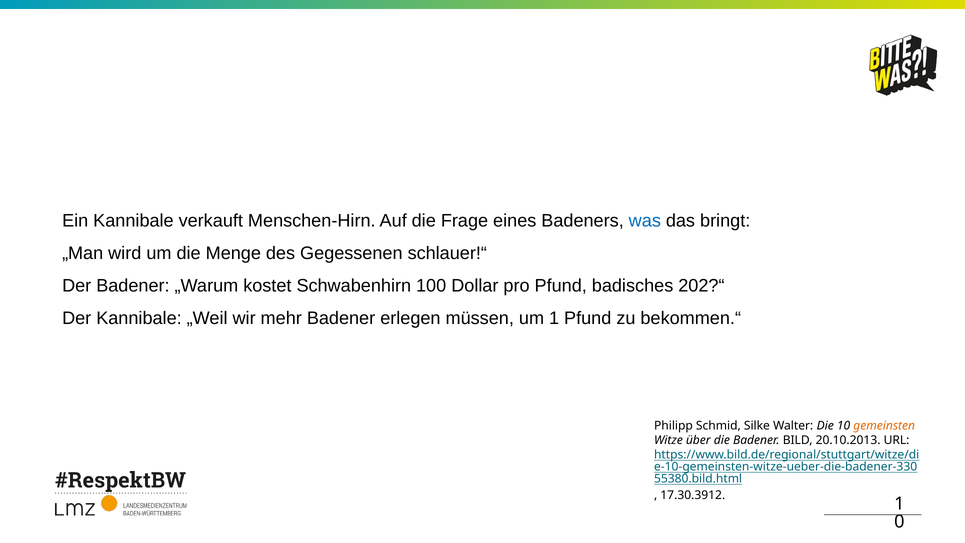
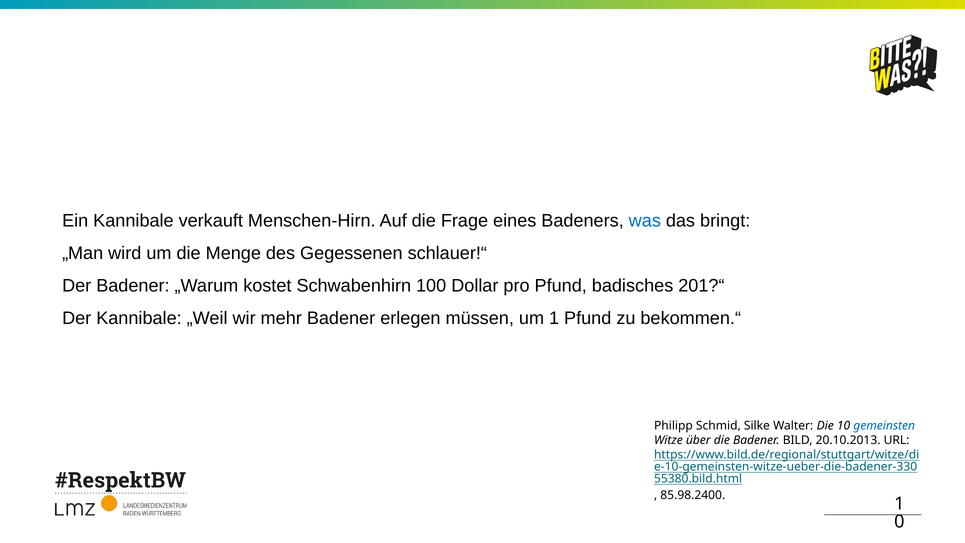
202?“: 202?“ -> 201?“ (701, 286)
gemeinsten colour: orange -> blue (884, 426)
17.30.3912: 17.30.3912 -> 85.98.2400 (693, 495)
